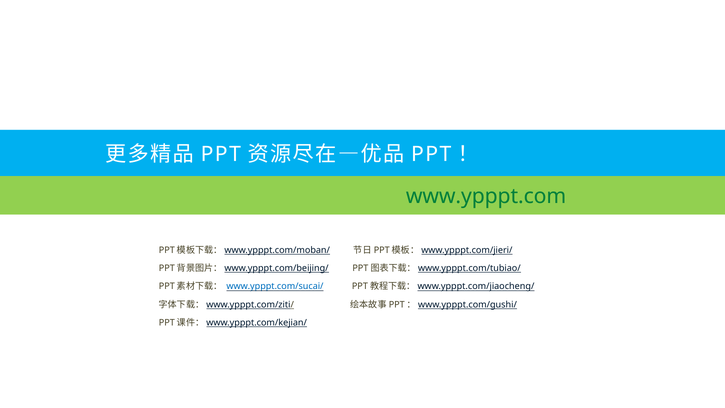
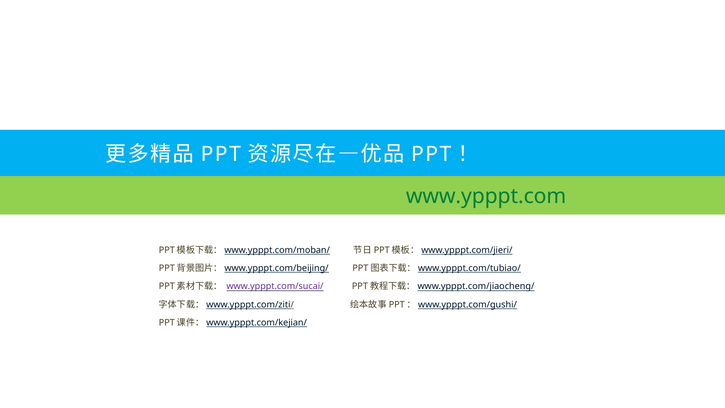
www.ypppt.com/sucai/ colour: blue -> purple (275, 286)
